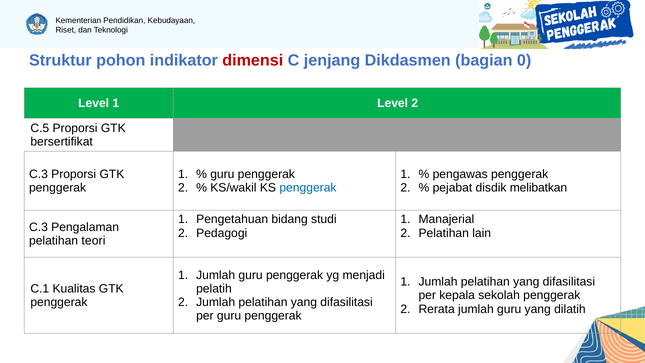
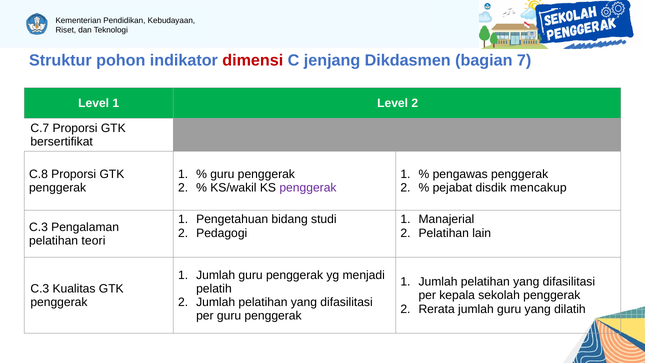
0: 0 -> 7 (524, 61)
C.5: C.5 -> C.7 (40, 128)
C.3: C.3 -> C.8 (38, 174)
penggerak colour: blue -> purple (308, 187)
melibatkan: melibatkan -> mencakup (538, 187)
C.1: C.1 -> C.3 (40, 289)
